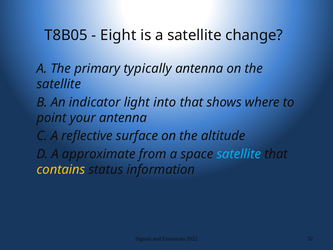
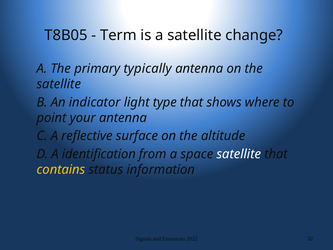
Eight: Eight -> Term (118, 35)
into: into -> type (165, 102)
approximate: approximate -> identification (99, 154)
satellite colour: light blue -> white (239, 154)
